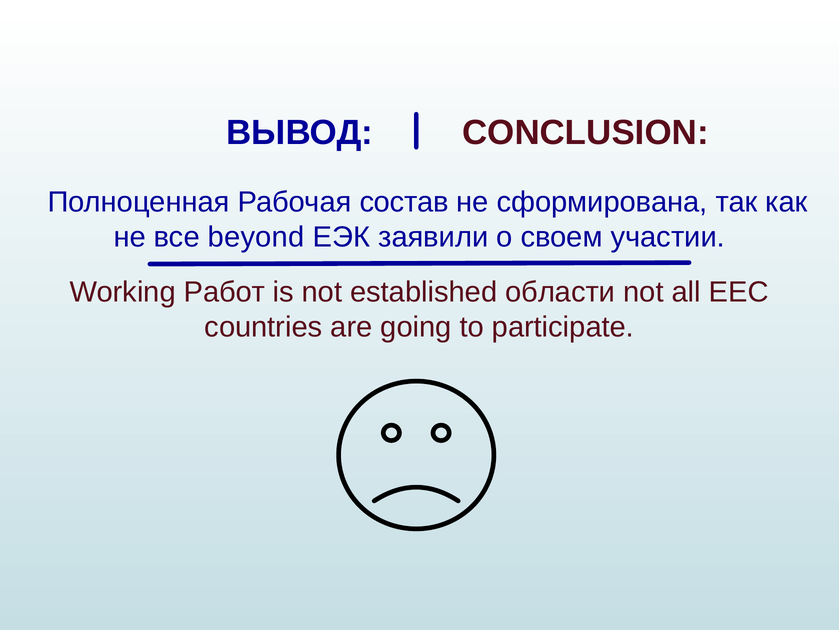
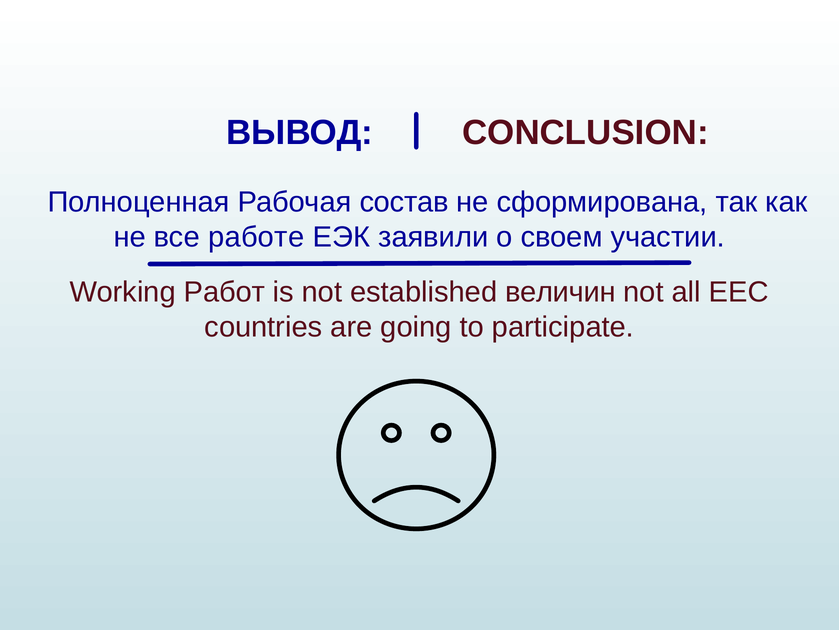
beyond: beyond -> работе (256, 237)
области: области -> величин (560, 292)
